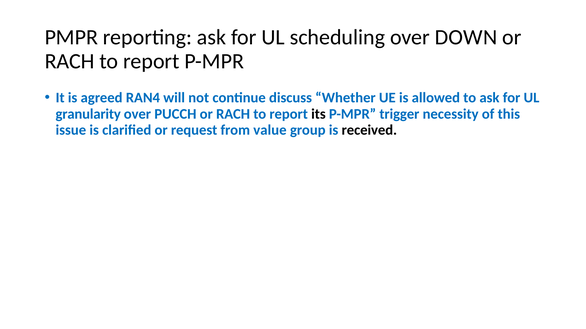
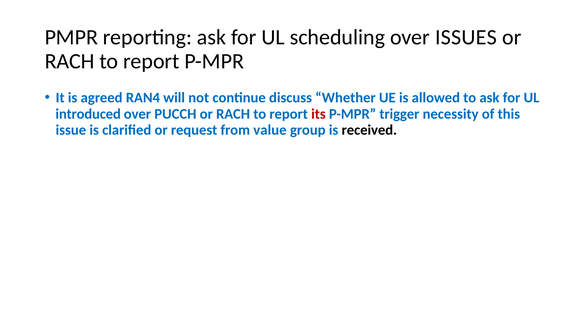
DOWN: DOWN -> ISSUES (466, 37)
granularity: granularity -> introduced (88, 114)
its colour: black -> red (318, 114)
